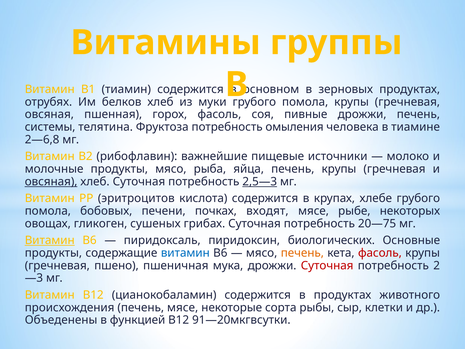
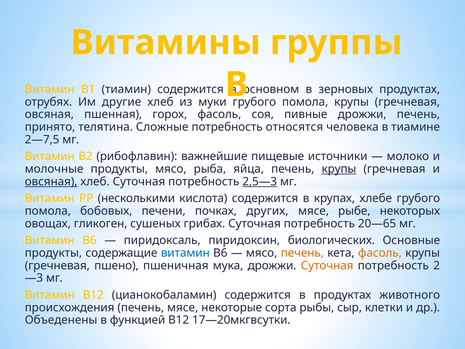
белков: белков -> другие (122, 102)
системы: системы -> принято (50, 127)
Фруктоза: Фруктоза -> Сложные (162, 127)
омыления: омыления -> относятся (294, 127)
2—6,8: 2—6,8 -> 2—7,5 (42, 140)
крупы underline: none -> present (339, 169)
эритроцитов: эритроцитов -> несколькими (136, 198)
входят: входят -> других (267, 211)
20—75: 20—75 -> 20—65 (377, 223)
Витамин underline: present -> none (50, 240)
фасоль colour: red -> orange (380, 253)
Суточная colour: red -> orange (327, 265)
91—20мкгвсутки: 91—20мкгвсутки -> 17—20мкгвсутки (241, 320)
